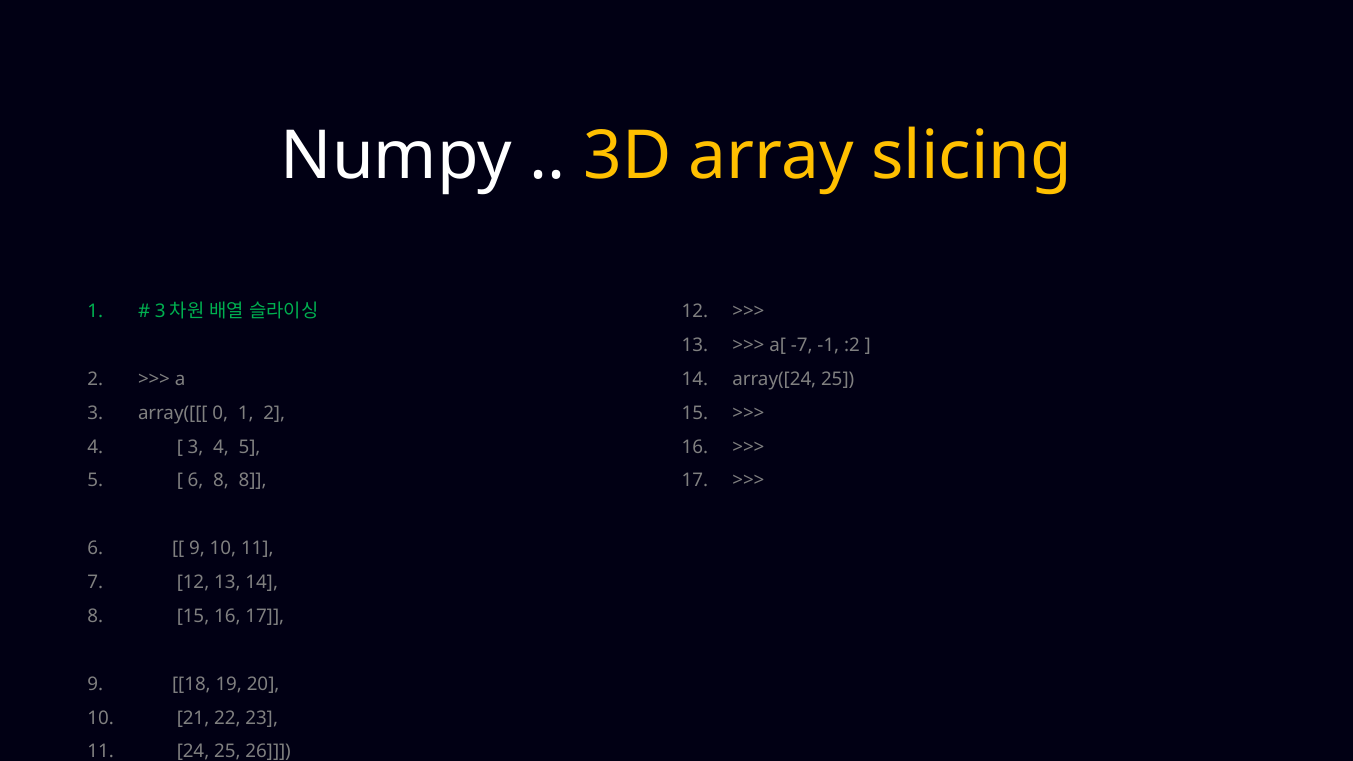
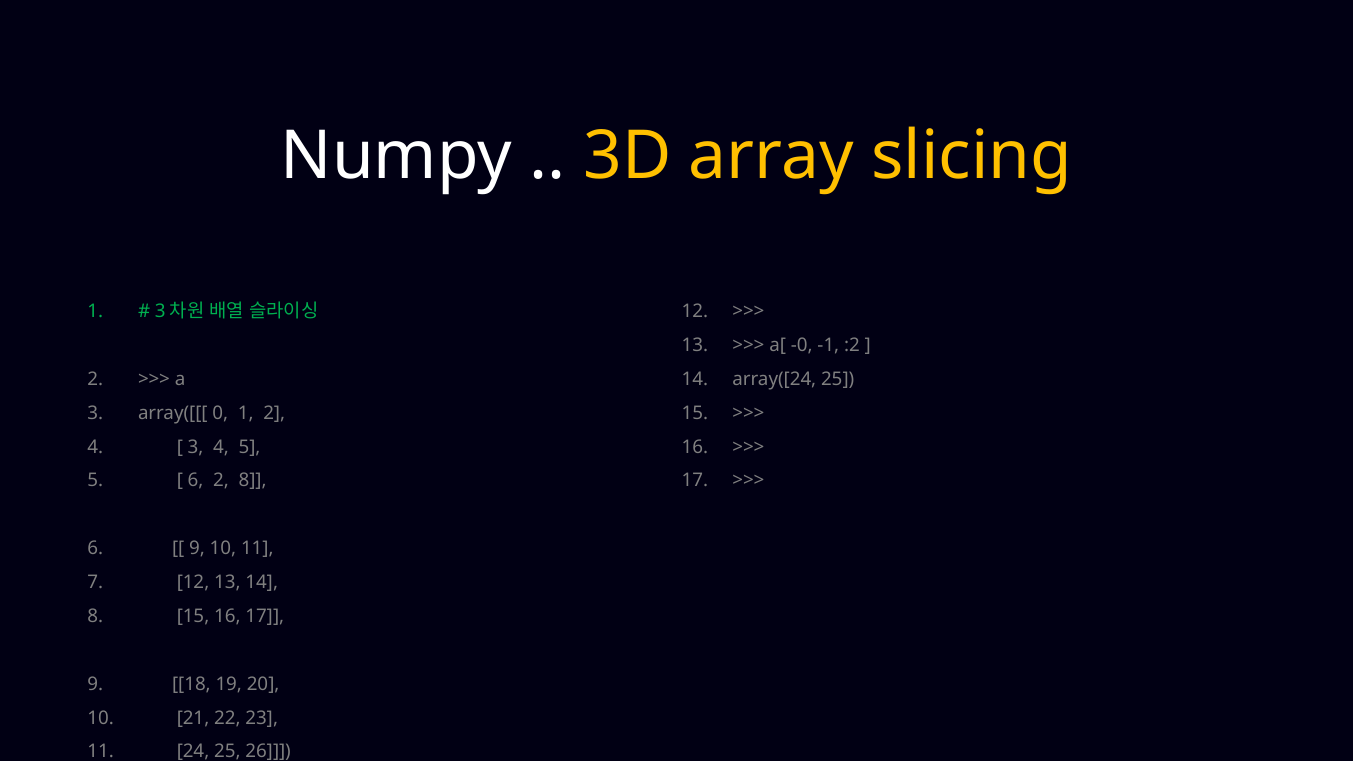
-7: -7 -> -0 (802, 345)
6 8: 8 -> 2 (221, 481)
